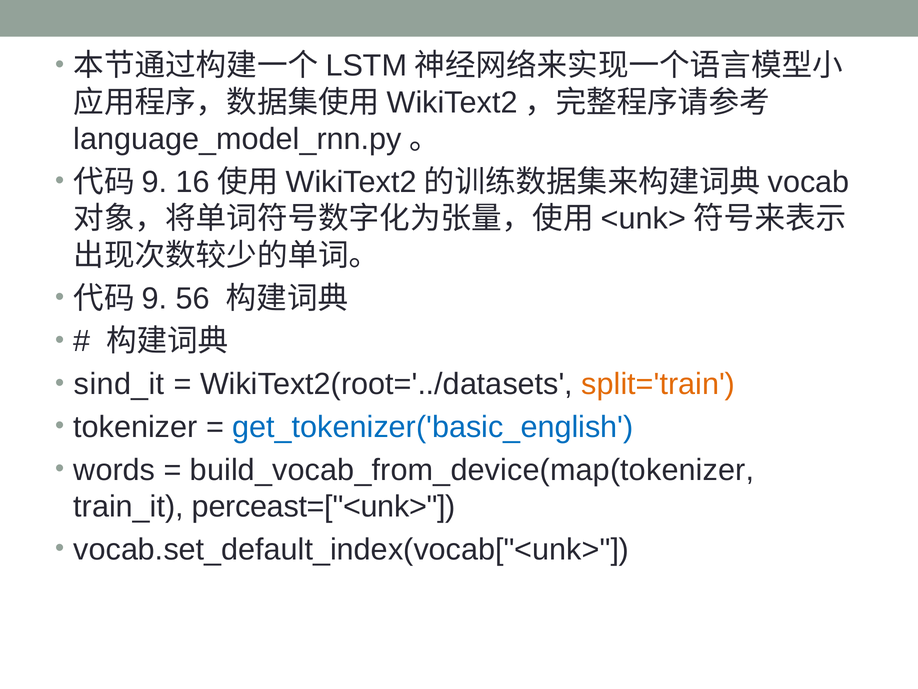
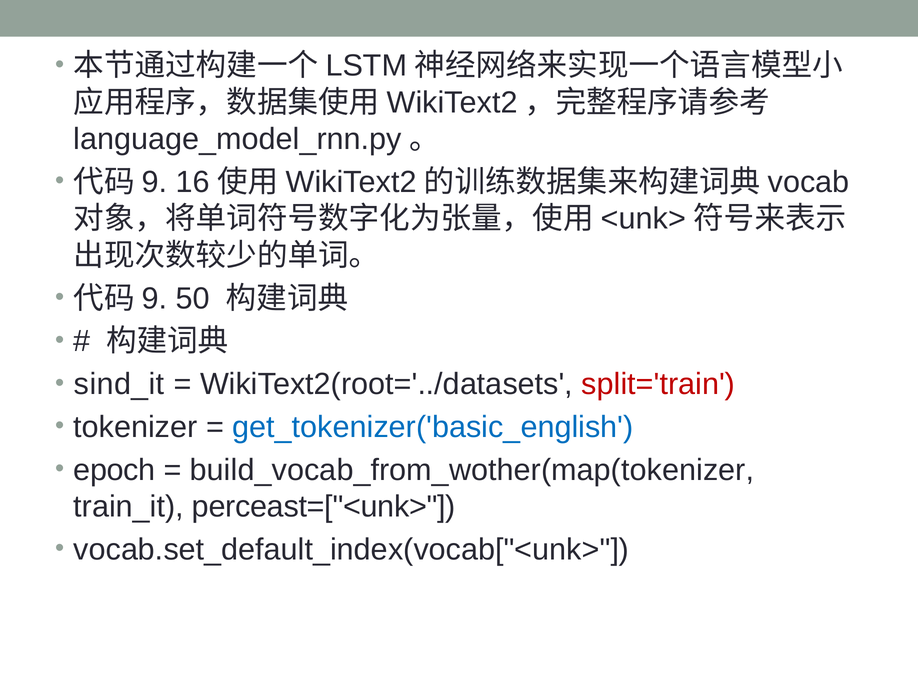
56: 56 -> 50 (193, 298)
split='train colour: orange -> red (658, 384)
words: words -> epoch (114, 470)
build_vocab_from_device(map(tokenizer: build_vocab_from_device(map(tokenizer -> build_vocab_from_wother(map(tokenizer (472, 470)
